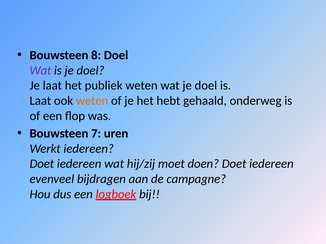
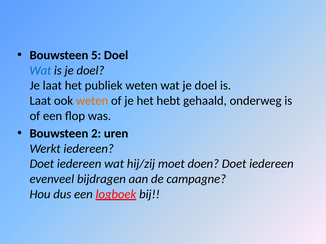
8: 8 -> 5 (96, 55)
Wat colour: purple -> blue (40, 71)
7: 7 -> 2 (96, 134)
